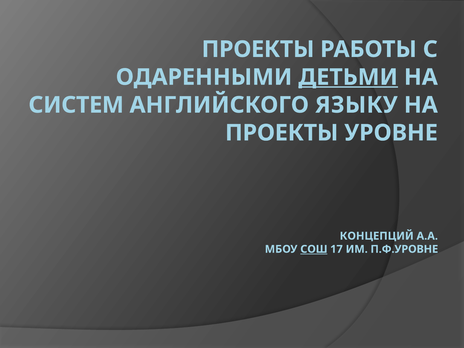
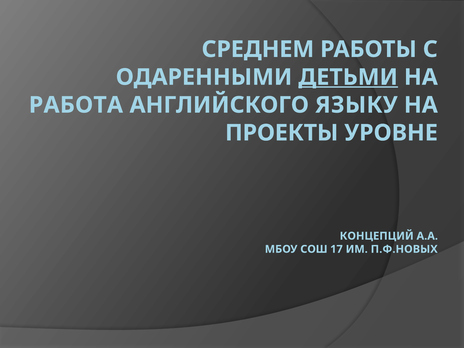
ПРОЕКТЫ: ПРОЕКТЫ -> СРЕДНЕМ (258, 49)
СИСТЕМ: СИСТЕМ -> РАБОТА (76, 105)
СОШ underline: present -> none (314, 249)
П.Ф.УРОВНЕ: П.Ф.УРОВНЕ -> П.Ф.НОВЫХ (404, 249)
